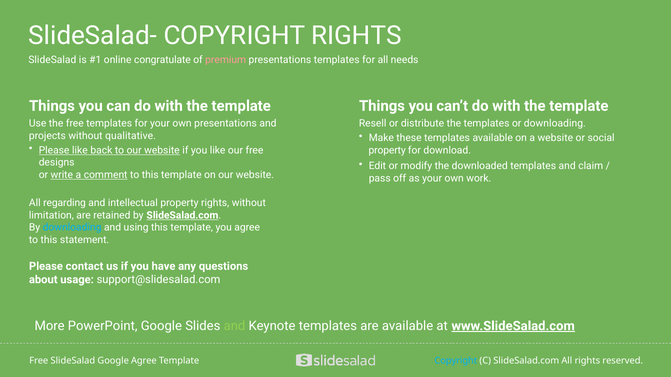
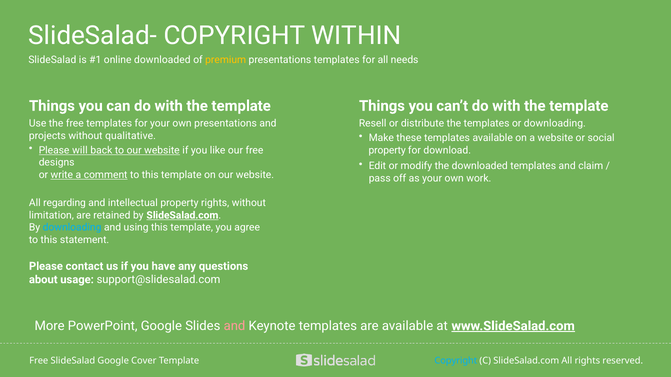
COPYRIGHT RIGHTS: RIGHTS -> WITHIN (356, 36)
online congratulate: congratulate -> downloaded (162, 60)
premium colour: pink -> yellow (226, 60)
Please like: like -> will (80, 150)
and colour: light green -> pink (234, 326)
Google Agree: Agree -> Cover (144, 361)
